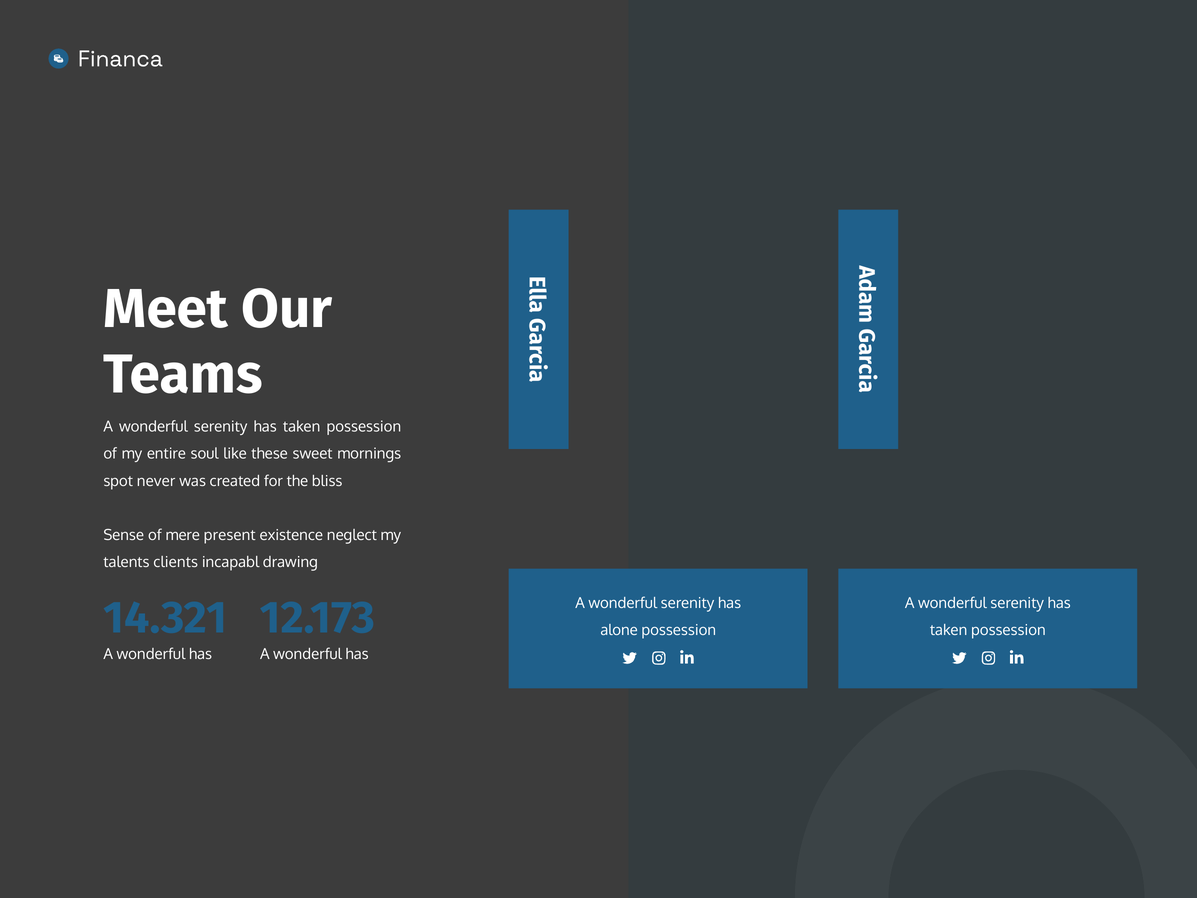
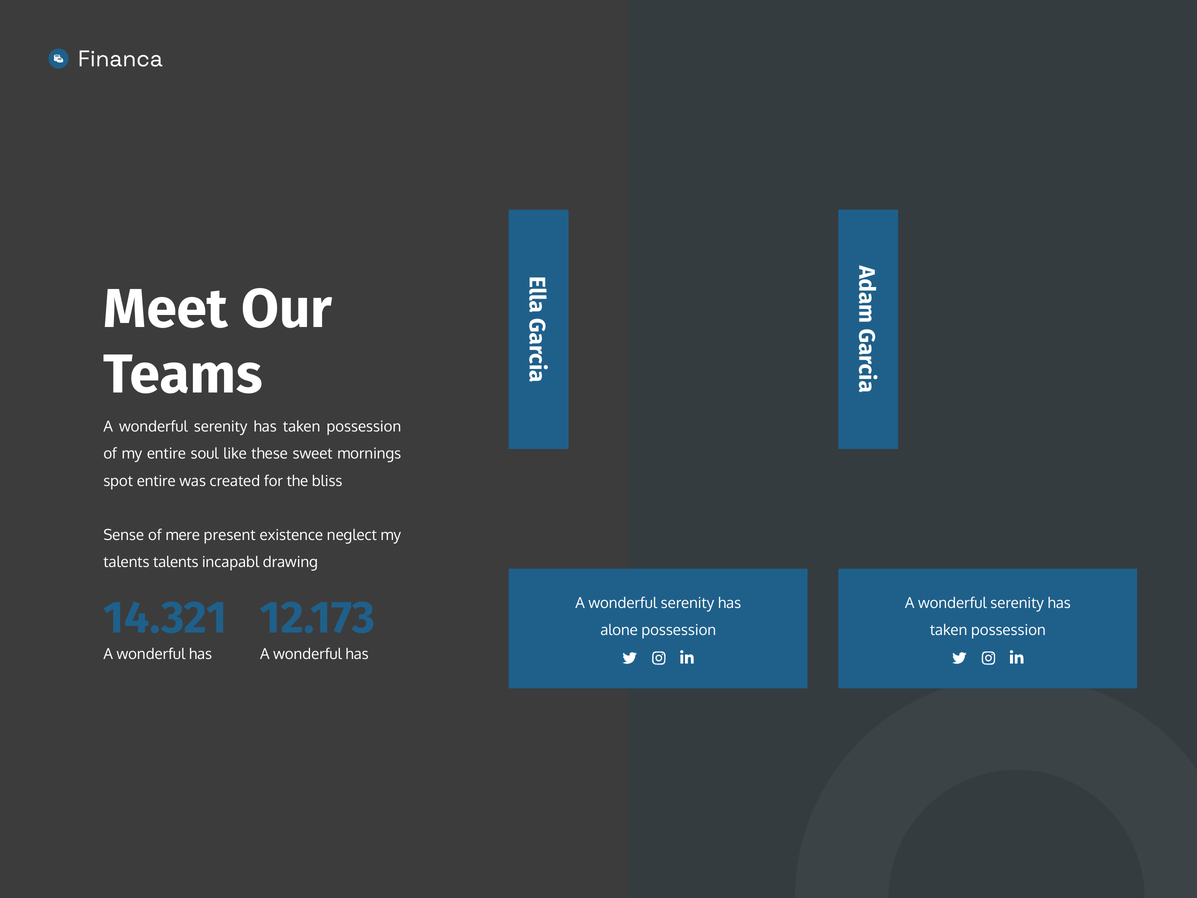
spot never: never -> entire (156, 481)
talents clients: clients -> talents (176, 562)
